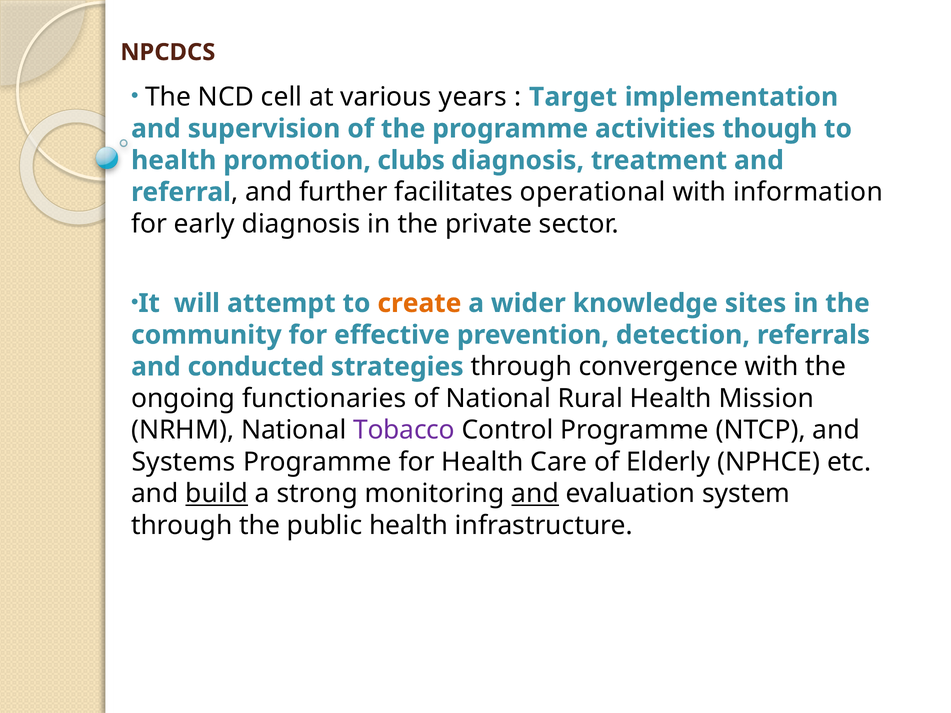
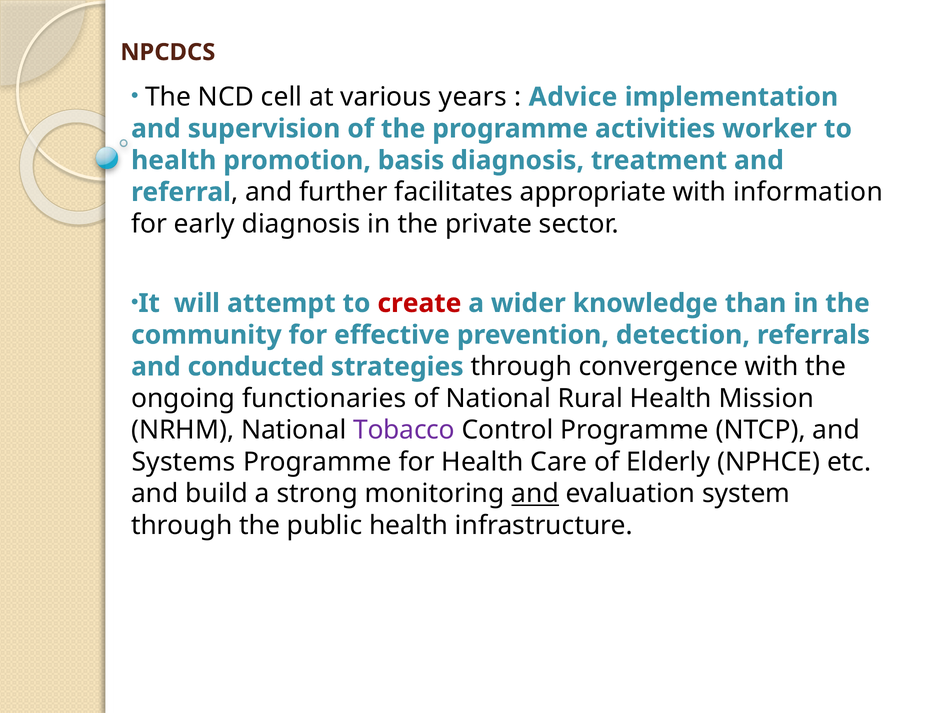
Target: Target -> Advice (573, 97)
though: though -> worker (770, 129)
clubs: clubs -> basis (411, 161)
operational: operational -> appropriate (593, 192)
create colour: orange -> red (419, 303)
sites: sites -> than (756, 303)
build underline: present -> none (217, 494)
